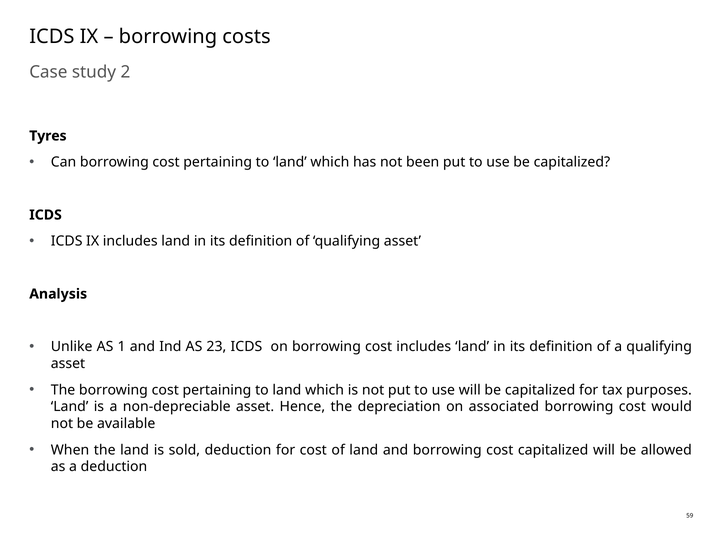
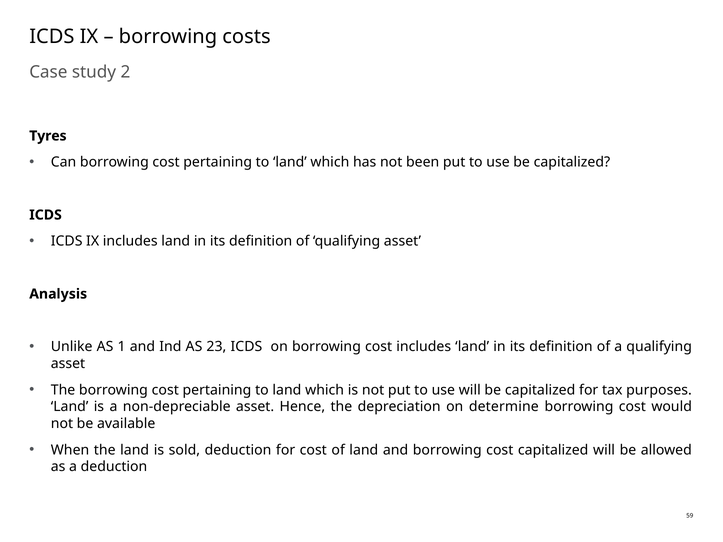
associated: associated -> determine (504, 407)
